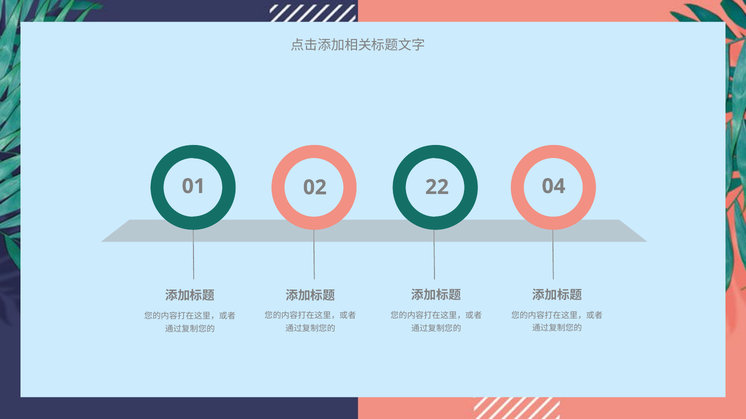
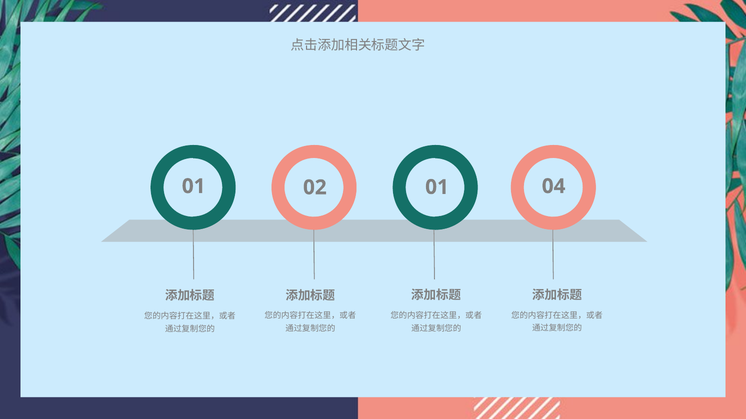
01 22: 22 -> 01 (437, 187)
